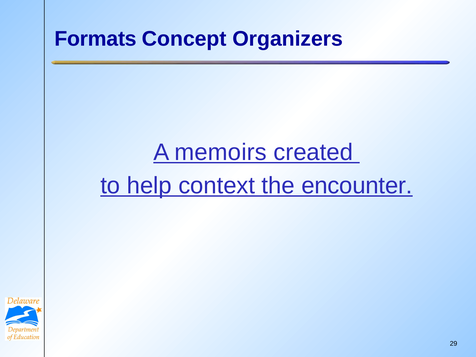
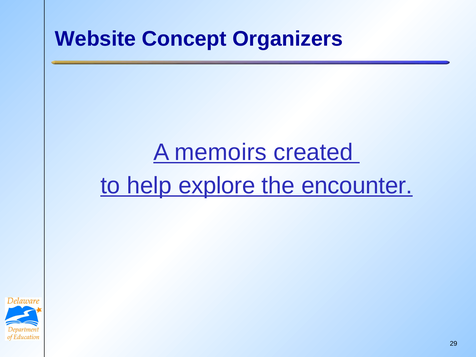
Formats: Formats -> Website (95, 39)
context: context -> explore (217, 186)
